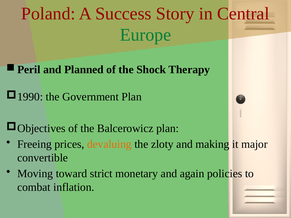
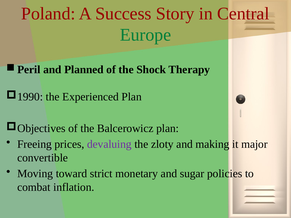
Government: Government -> Experienced (91, 97)
devaluing colour: orange -> purple (109, 144)
again: again -> sugar (192, 174)
